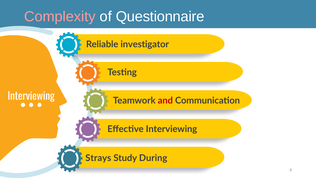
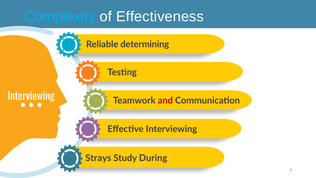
Complexity colour: pink -> light blue (60, 16)
Questionnaire: Questionnaire -> Effectiveness (160, 16)
investigator: investigator -> determining (145, 44)
